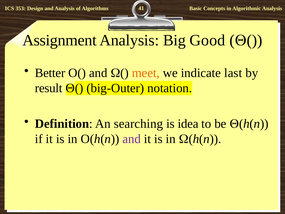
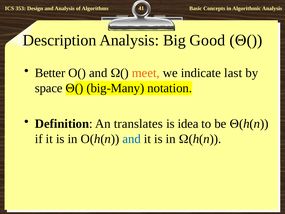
Assignment: Assignment -> Description (59, 40)
result: result -> space (49, 88)
big-Outer: big-Outer -> big-Many (115, 88)
searching: searching -> translates (138, 124)
and colour: purple -> blue (132, 139)
